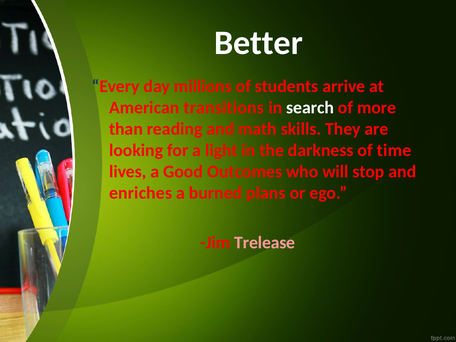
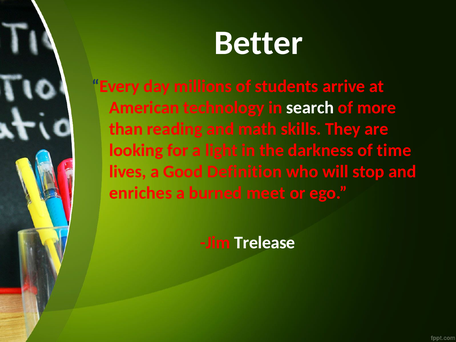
transitions: transitions -> technology (224, 108)
Outcomes: Outcomes -> Definition (244, 172)
plans: plans -> meet (266, 193)
Trelease colour: pink -> white (265, 243)
